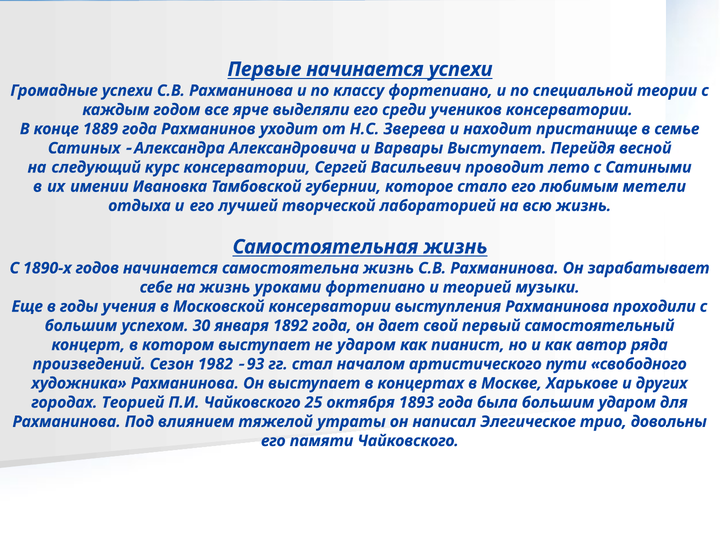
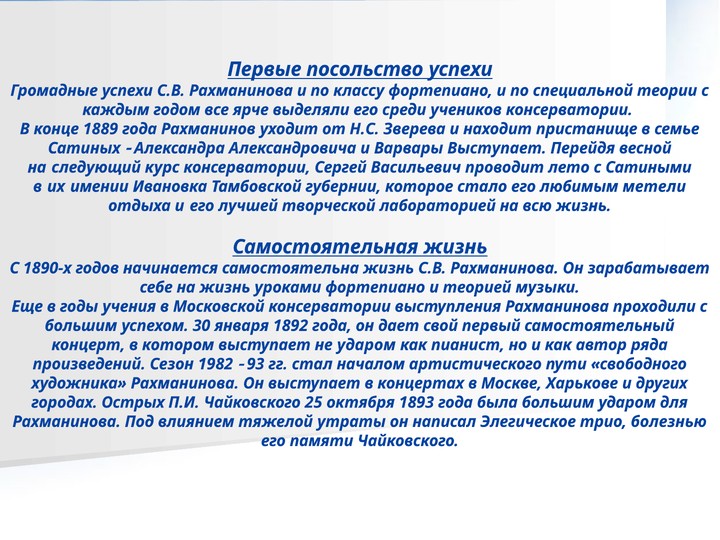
Первые начинается: начинается -> посольство (365, 69)
городах Теорией: Теорией -> Острых (133, 402)
довольны: довольны -> болезнью (669, 422)
